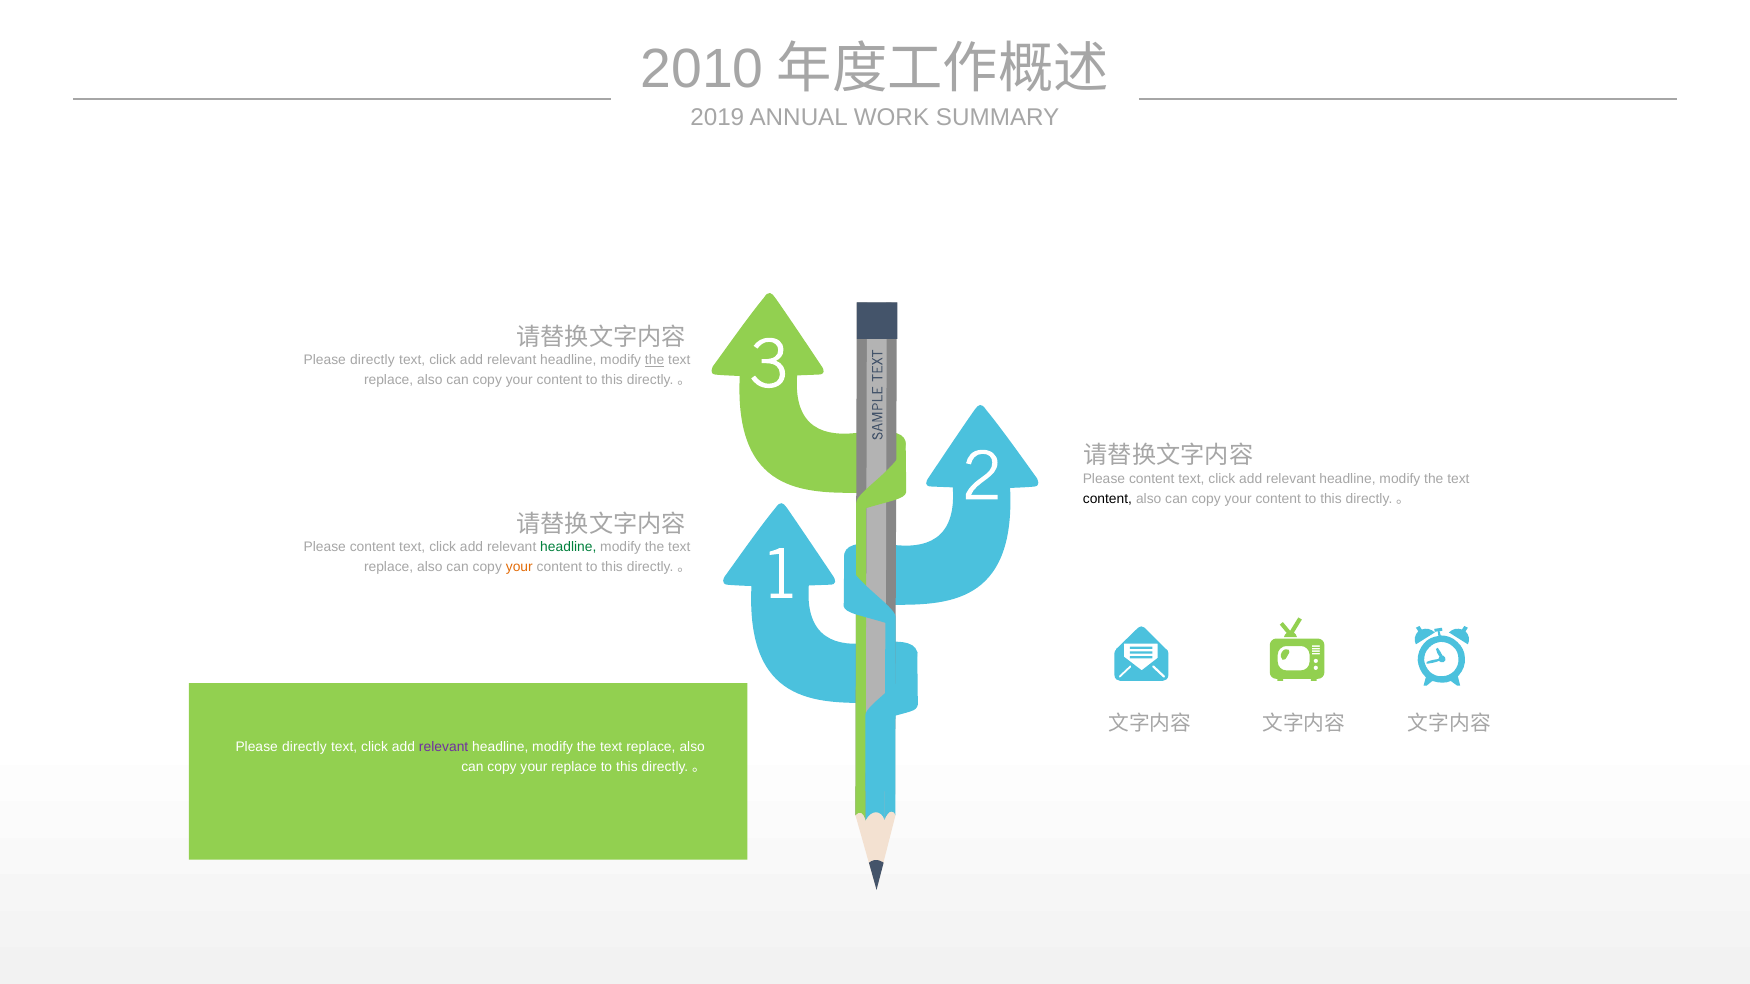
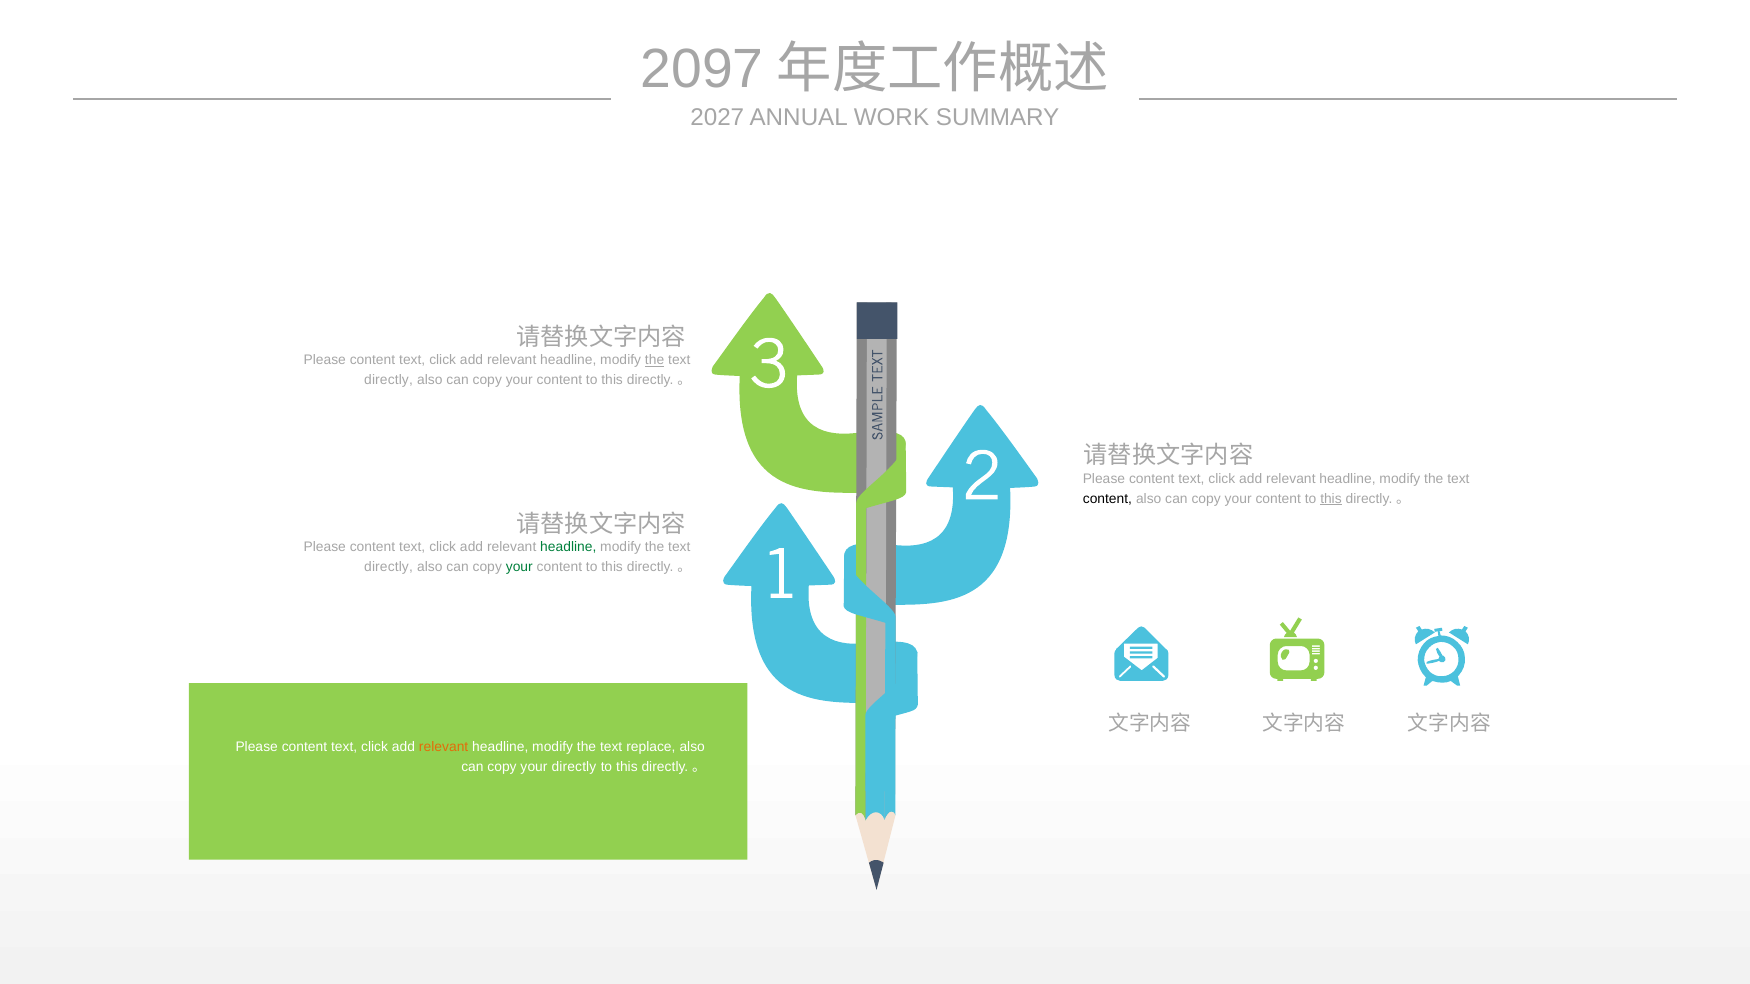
2010: 2010 -> 2097 (702, 69)
2019: 2019 -> 2027 (717, 117)
directly: directly -> content (373, 360)
replace: replace -> directly (389, 380)
this underline: none -> present (1331, 499)
replace: replace -> directly (389, 567)
your colour: orange -> green (519, 567)
directly: directly -> content (304, 747)
relevant colour: purple -> orange (444, 747)
your replace: replace -> directly (574, 767)
